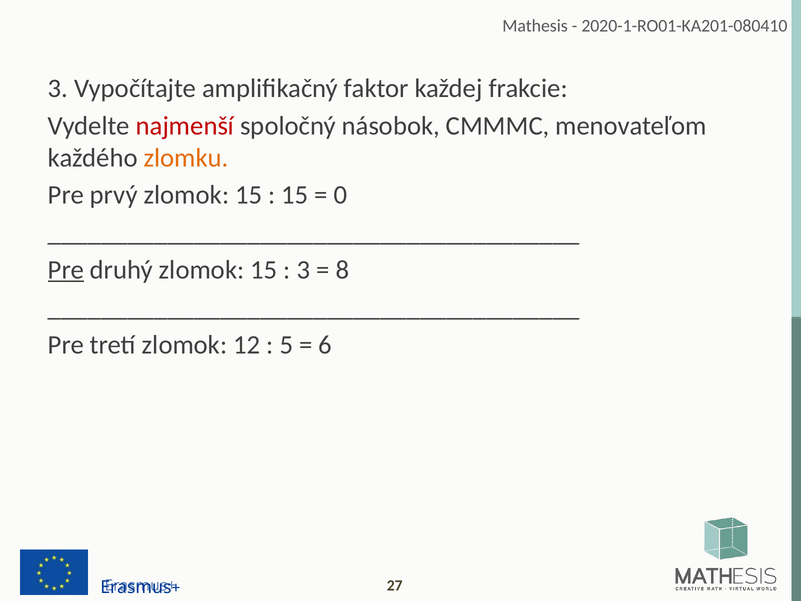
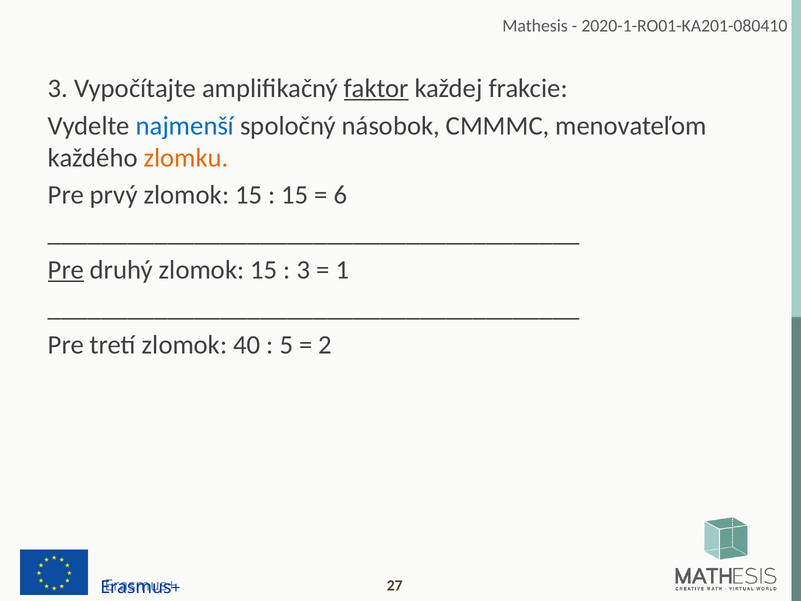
faktor underline: none -> present (376, 88)
najmenší colour: red -> blue (185, 126)
0: 0 -> 6 (341, 195)
8: 8 -> 1 (342, 270)
12: 12 -> 40 (247, 345)
6: 6 -> 2 (325, 345)
